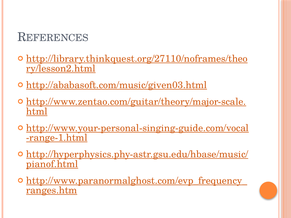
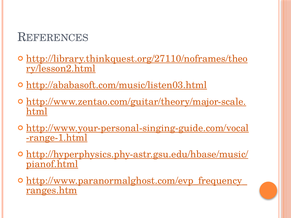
http://ababasoft.com/music/given03.html: http://ababasoft.com/music/given03.html -> http://ababasoft.com/music/listen03.html (117, 85)
